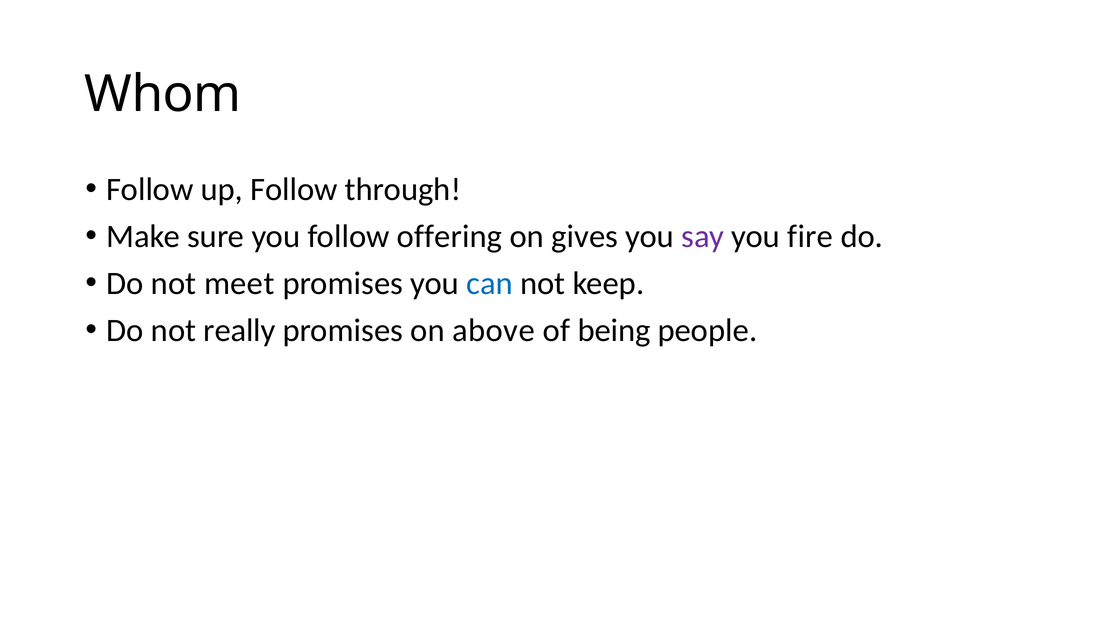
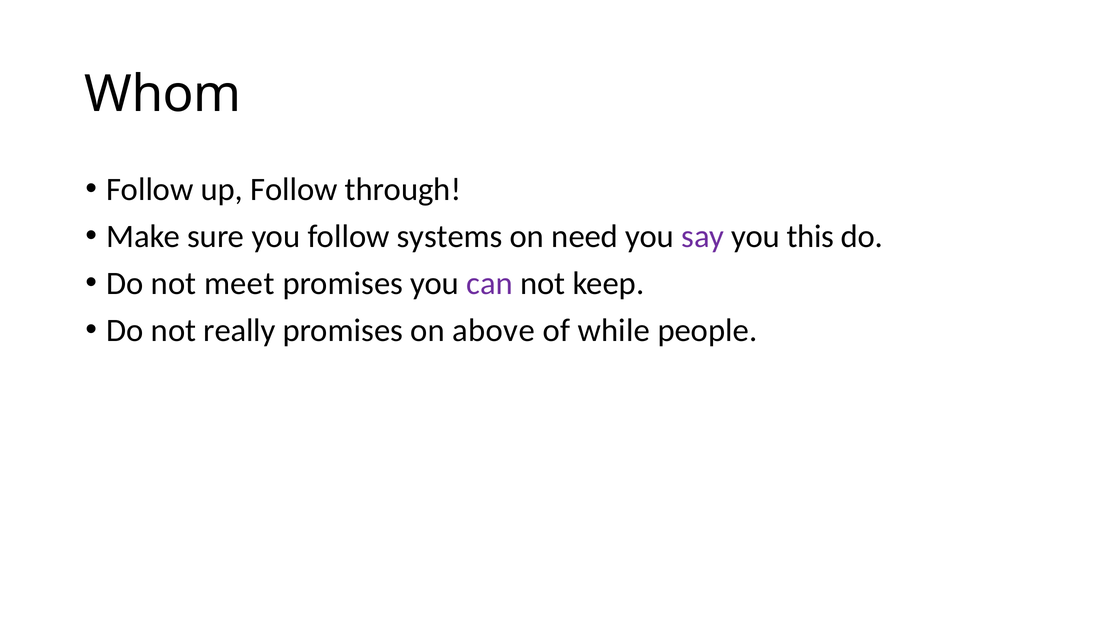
offering: offering -> systems (450, 236)
gives: gives -> need (585, 236)
fire: fire -> this (810, 236)
can colour: blue -> purple (490, 283)
being: being -> while (614, 330)
